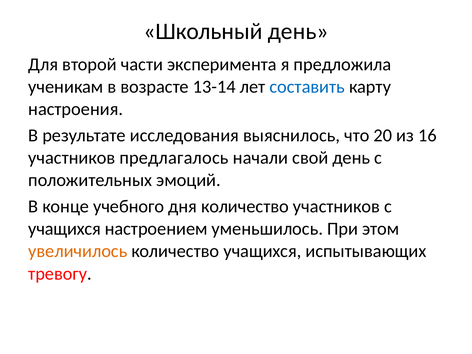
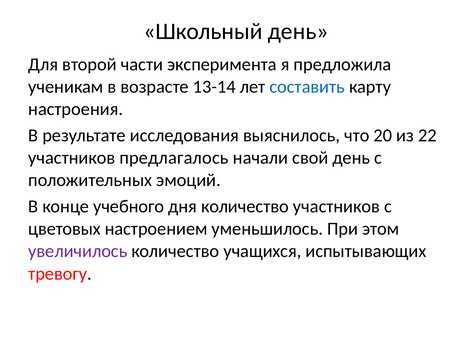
16: 16 -> 22 (427, 135)
учащихся: учащихся -> цветовых (65, 229)
увеличилось colour: orange -> purple (78, 251)
